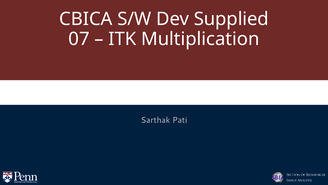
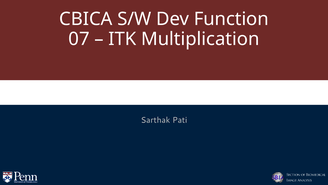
Supplied: Supplied -> Function (231, 19)
